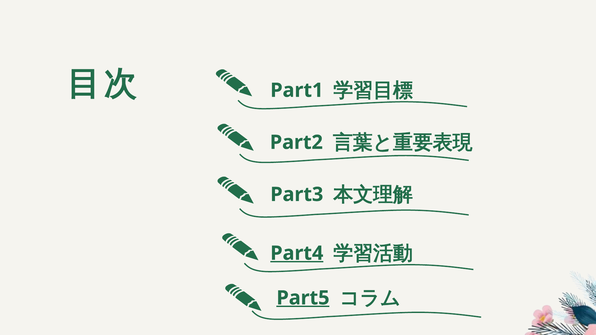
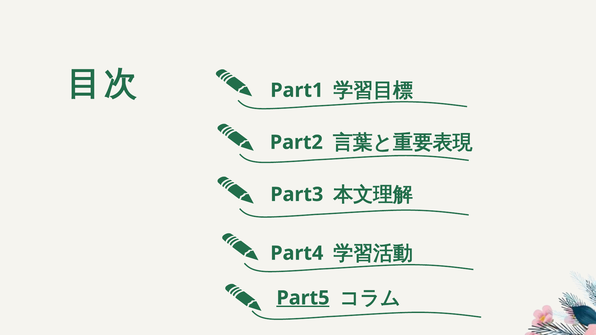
Part4 underline: present -> none (297, 253)
